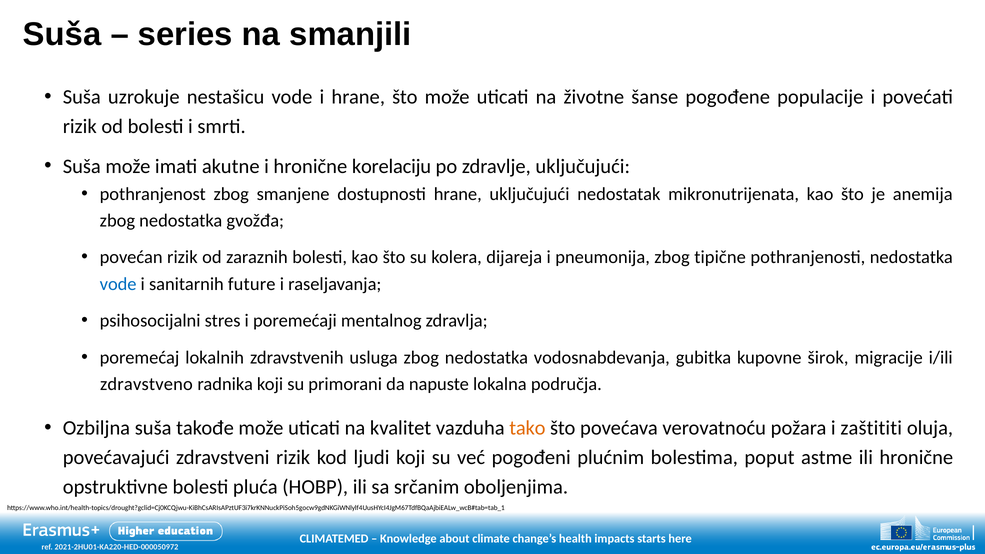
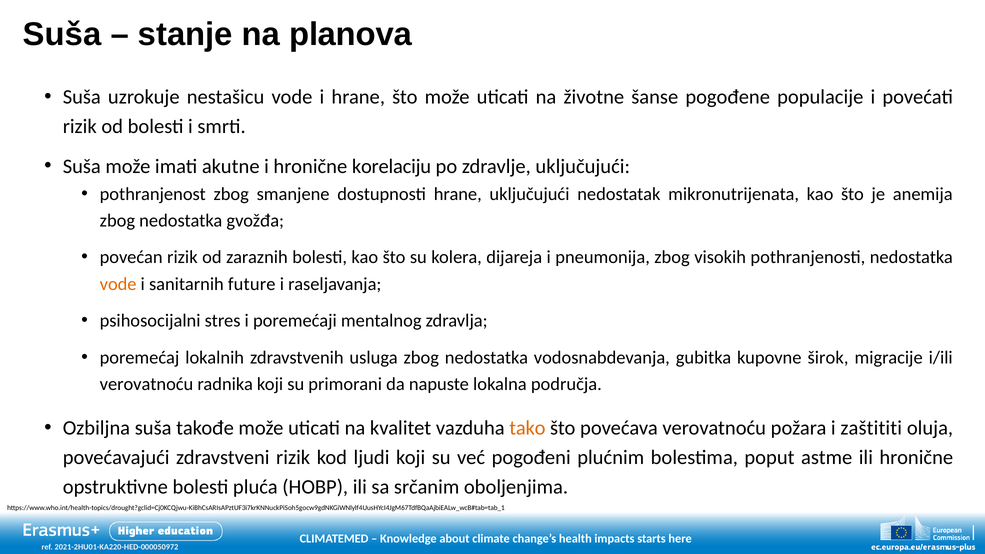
series: series -> stanje (185, 34)
smanjili: smanjili -> planova (351, 34)
tipične: tipične -> visokih (720, 257)
vode colour: blue -> orange (118, 284)
zdravstveno: zdravstveno -> verovatnoću (147, 384)
